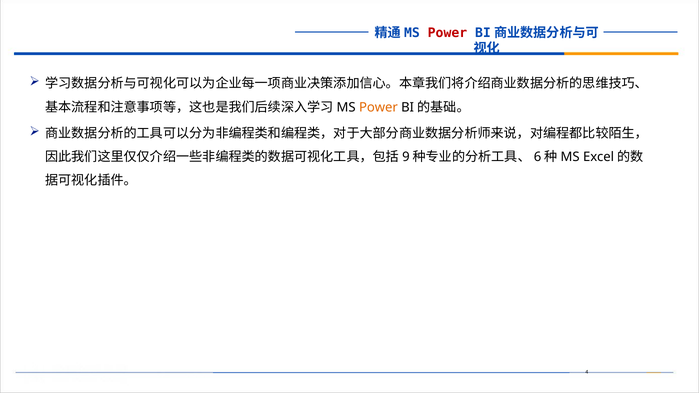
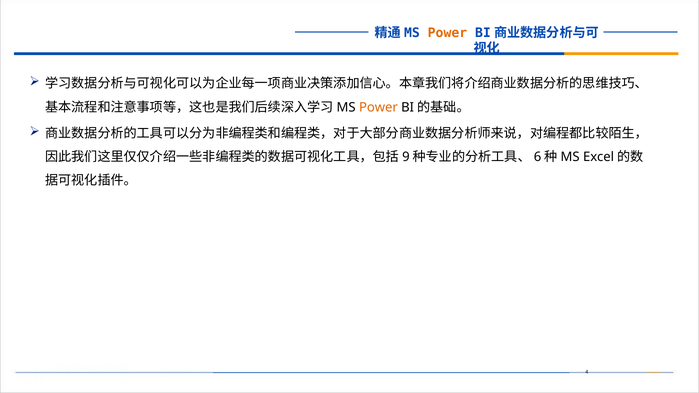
Power colour: red -> orange (447, 33)
